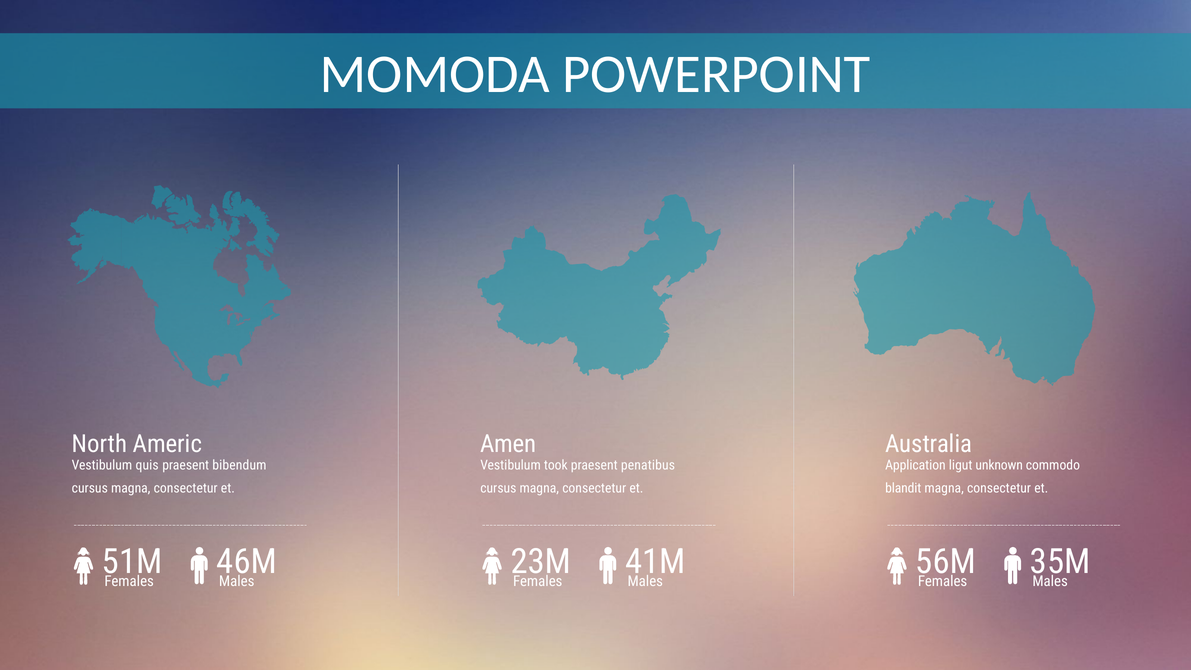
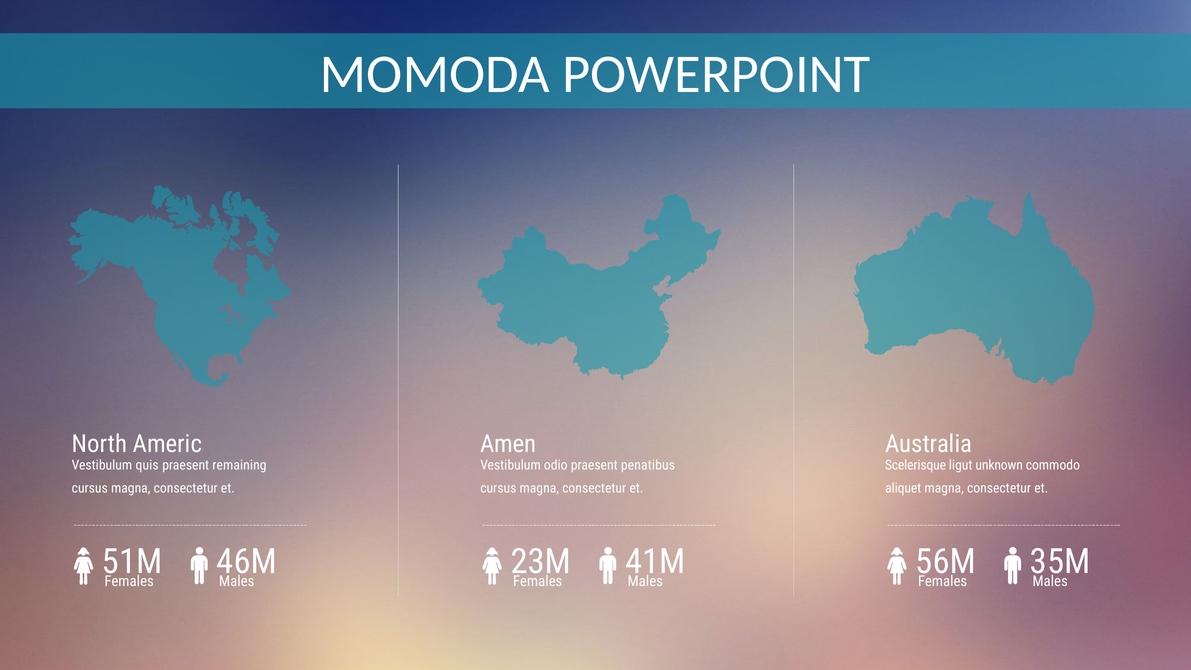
bibendum: bibendum -> remaining (239, 465)
took: took -> odio (556, 465)
Application: Application -> Scelerisque (915, 465)
blandit: blandit -> aliquet (903, 488)
